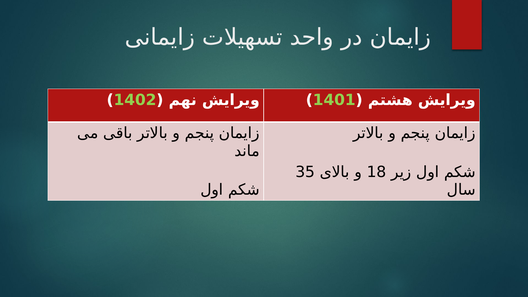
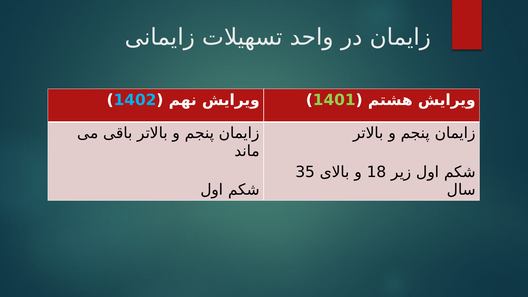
1402 colour: light green -> light blue (135, 100)
